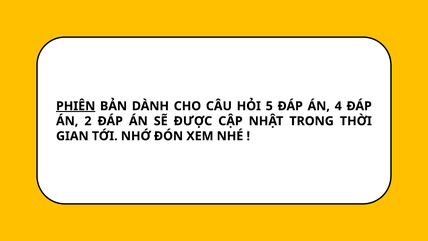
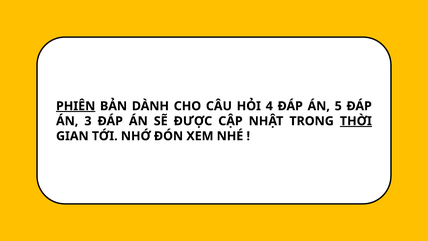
5: 5 -> 4 (269, 106)
4: 4 -> 5 (338, 106)
2: 2 -> 3 (88, 121)
THỜI underline: none -> present (356, 121)
